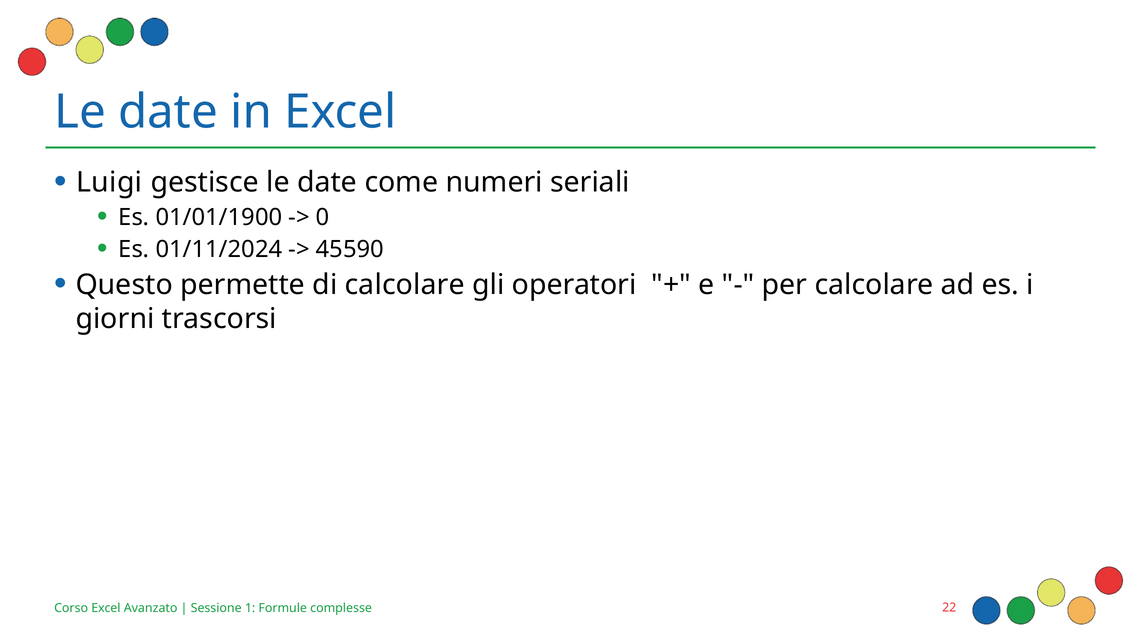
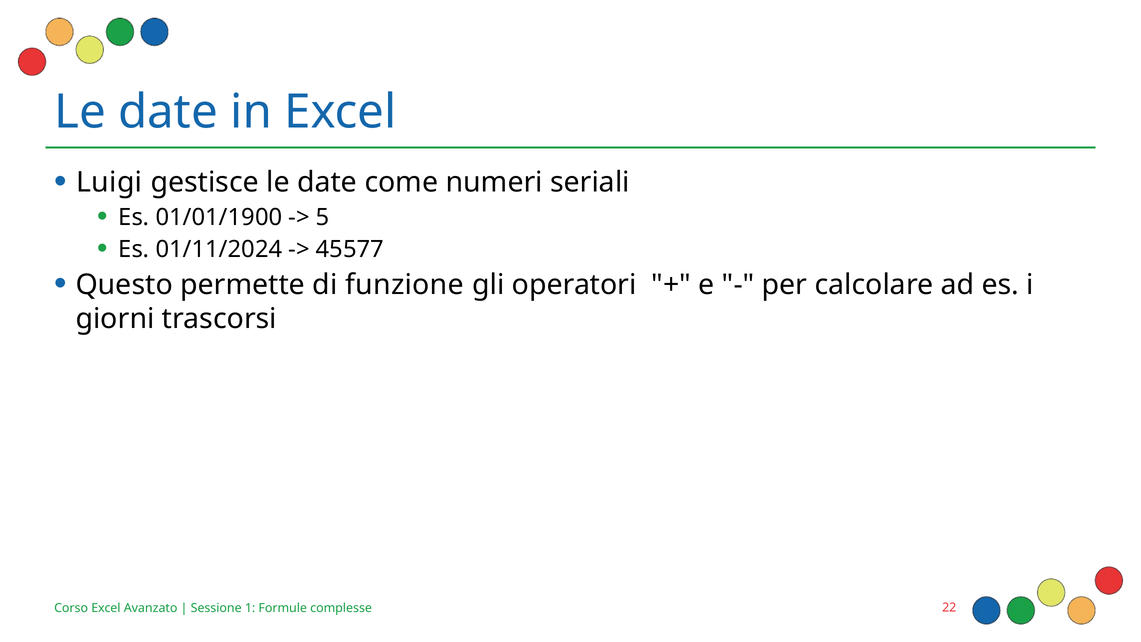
0: 0 -> 5 (323, 217)
45590: 45590 -> 45577 (350, 249)
di calcolare: calcolare -> funzione (405, 285)
